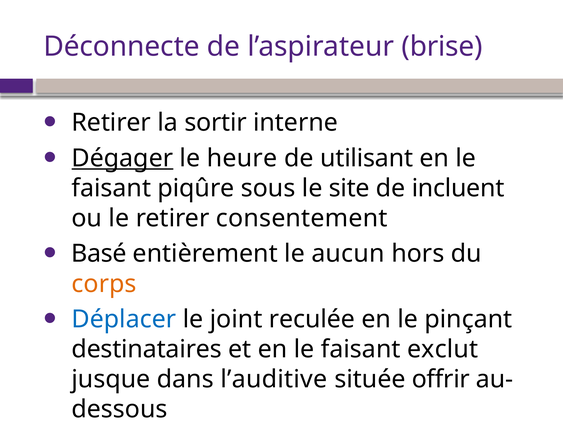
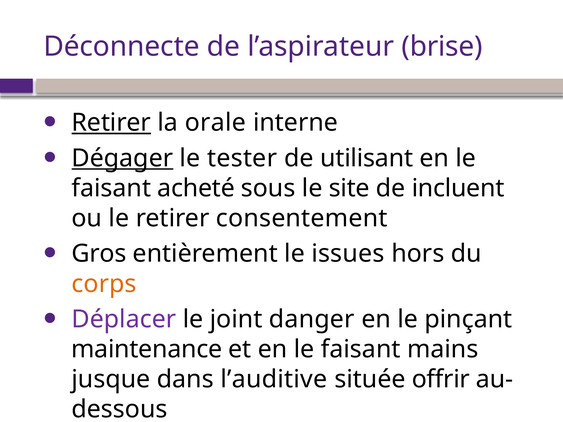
Retirer underline: none -> present (111, 123)
sortir: sortir -> orale (215, 123)
heure: heure -> tester (242, 158)
piqûre: piqûre -> acheté (196, 188)
Basé: Basé -> Gros (99, 254)
aucun: aucun -> issues (348, 254)
Déplacer colour: blue -> purple (124, 319)
reculée: reculée -> danger (312, 319)
destinataires: destinataires -> maintenance (147, 349)
exclut: exclut -> mains (443, 349)
